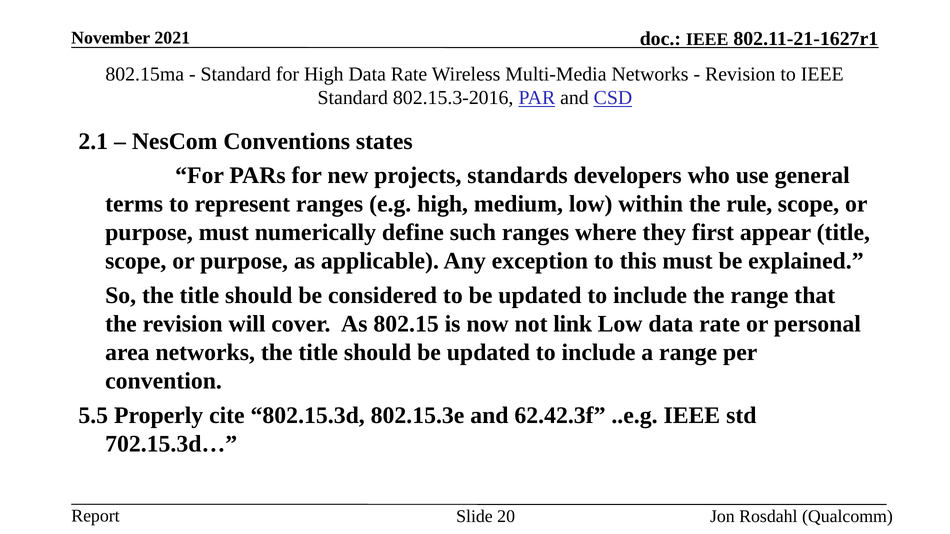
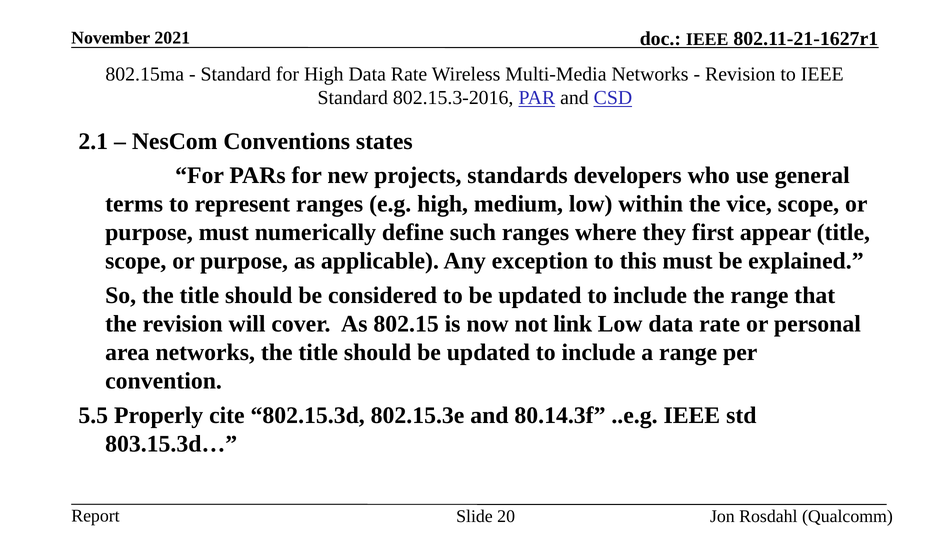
rule: rule -> vice (749, 204)
62.42.3f: 62.42.3f -> 80.14.3f (560, 416)
702.15.3d…: 702.15.3d… -> 803.15.3d… (171, 444)
